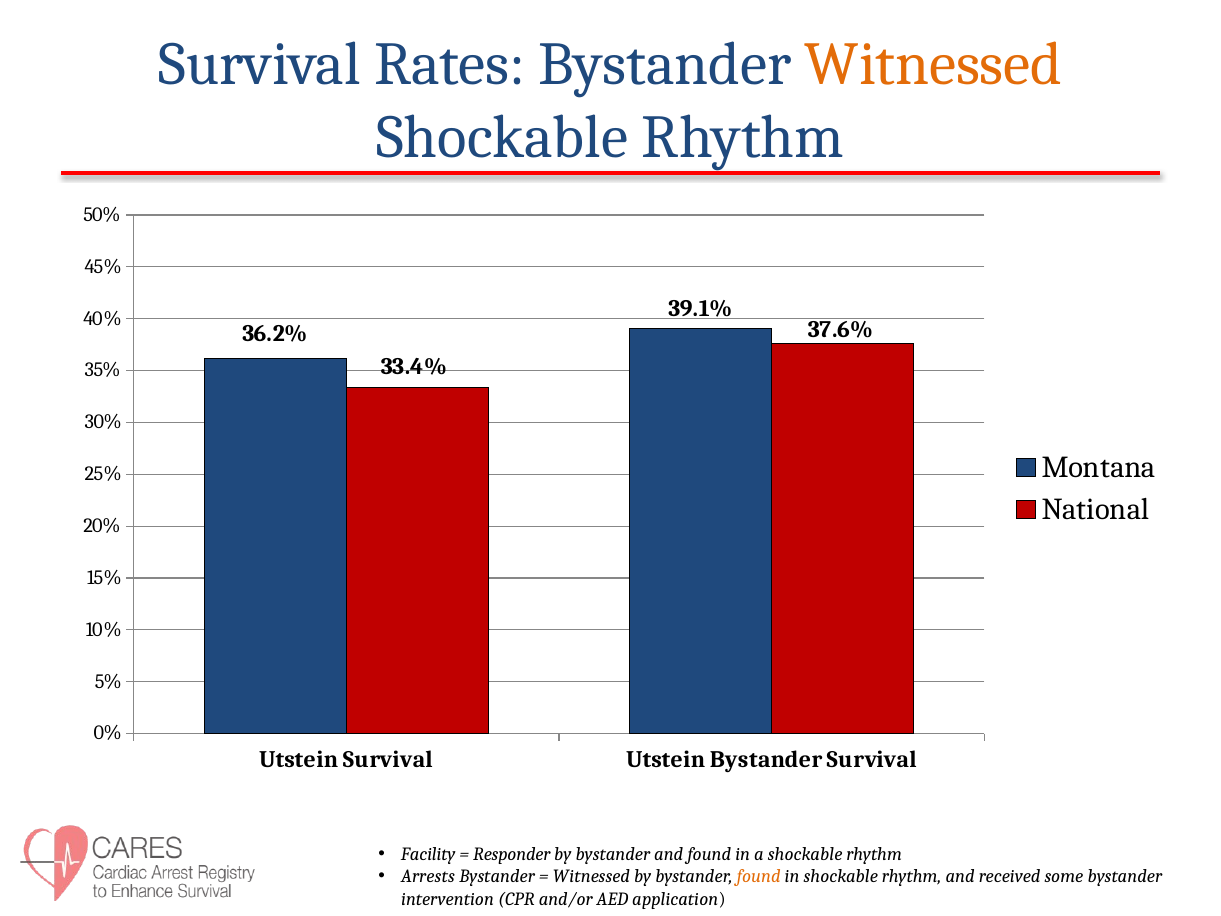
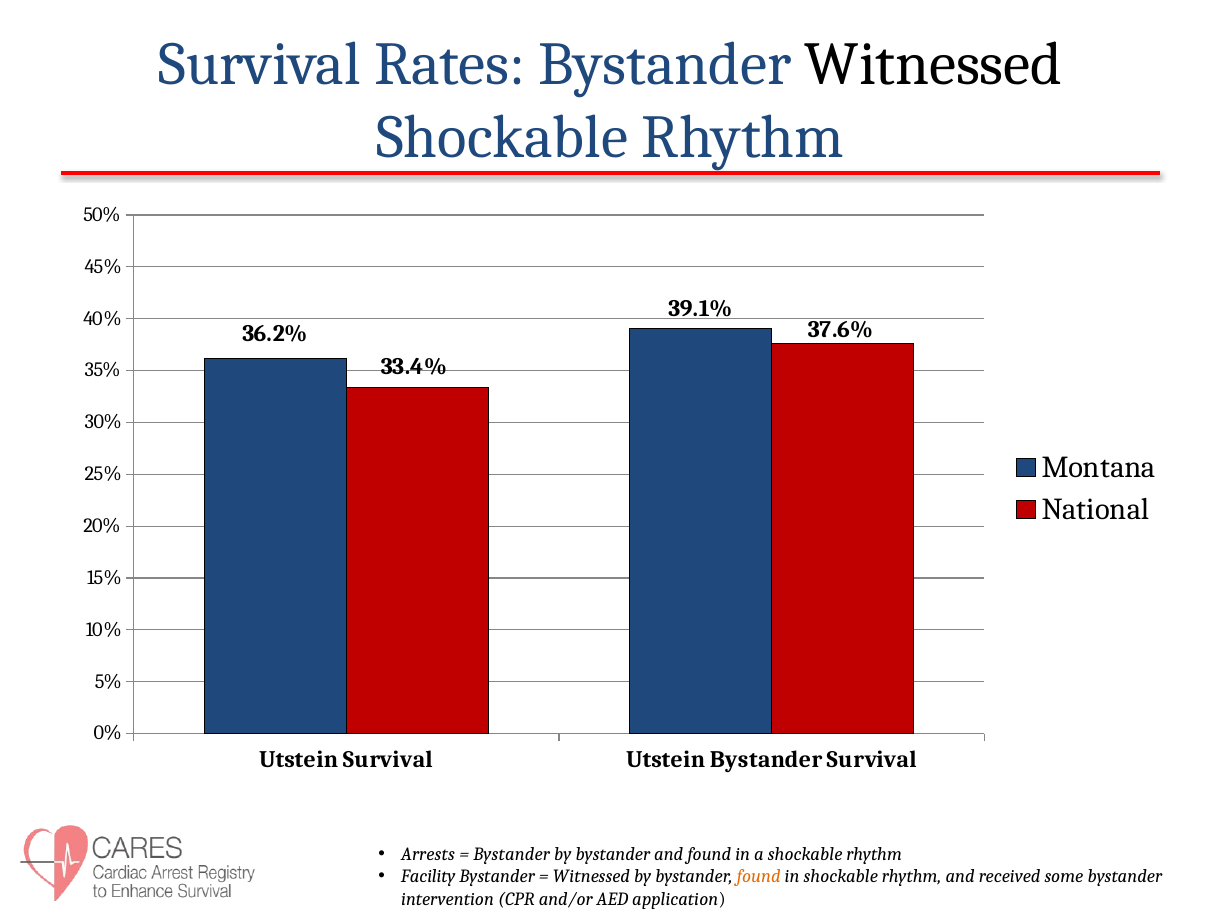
Witnessed colour: orange -> black (933, 64)
Facility: Facility -> Arrests (428, 854)
Responder: Responder -> Bystander (512, 854)
Arrests: Arrests -> Facility (428, 876)
